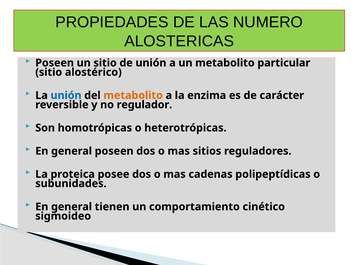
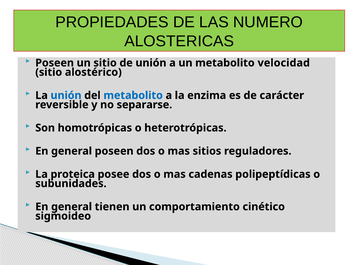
particular: particular -> velocidad (284, 63)
metabolito colour: orange -> blue (133, 95)
regulador: regulador -> separarse (144, 105)
